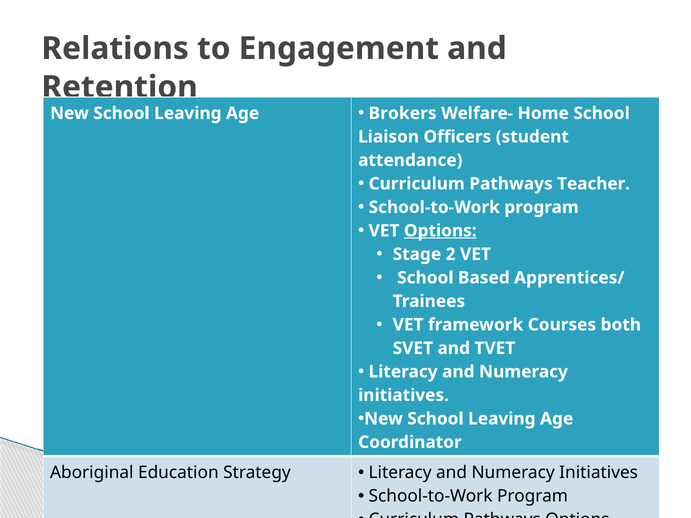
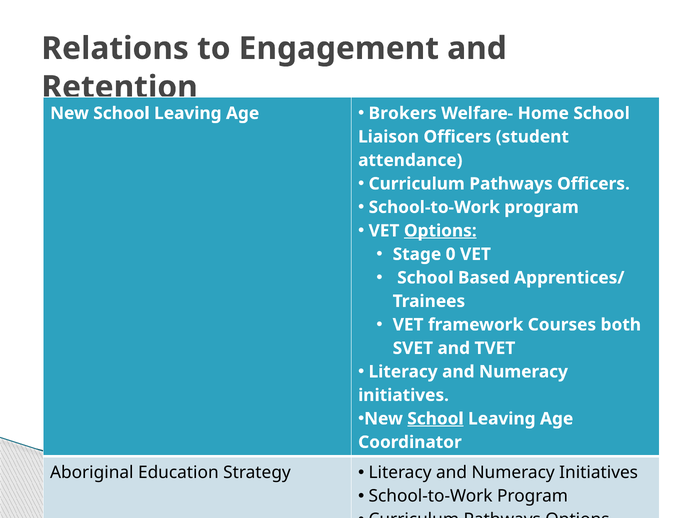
Pathways Teacher: Teacher -> Officers (593, 184)
2: 2 -> 0 (451, 254)
School underline: none -> present (435, 419)
